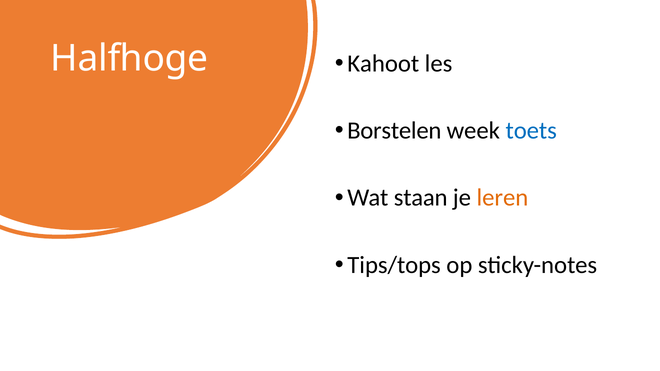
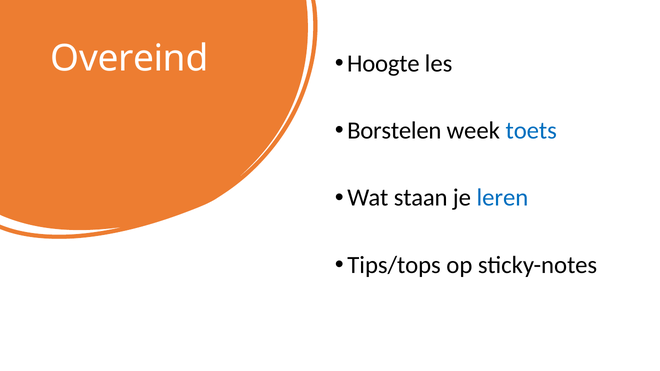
Halfhoge: Halfhoge -> Overeind (129, 59)
Kahoot: Kahoot -> Hoogte (383, 63)
leren colour: orange -> blue (502, 198)
